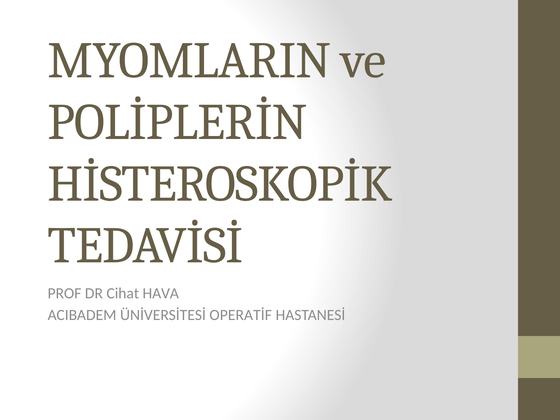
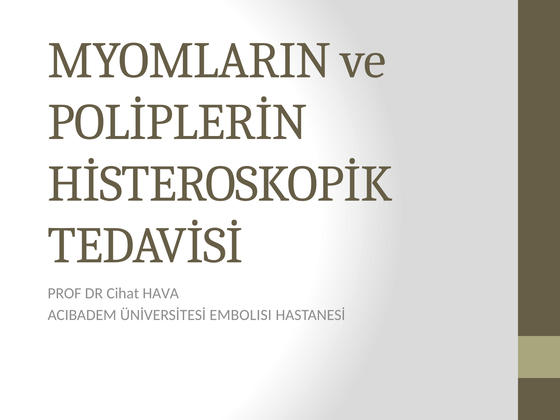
OPERATİF: OPERATİF -> EMBOLISI (241, 315)
